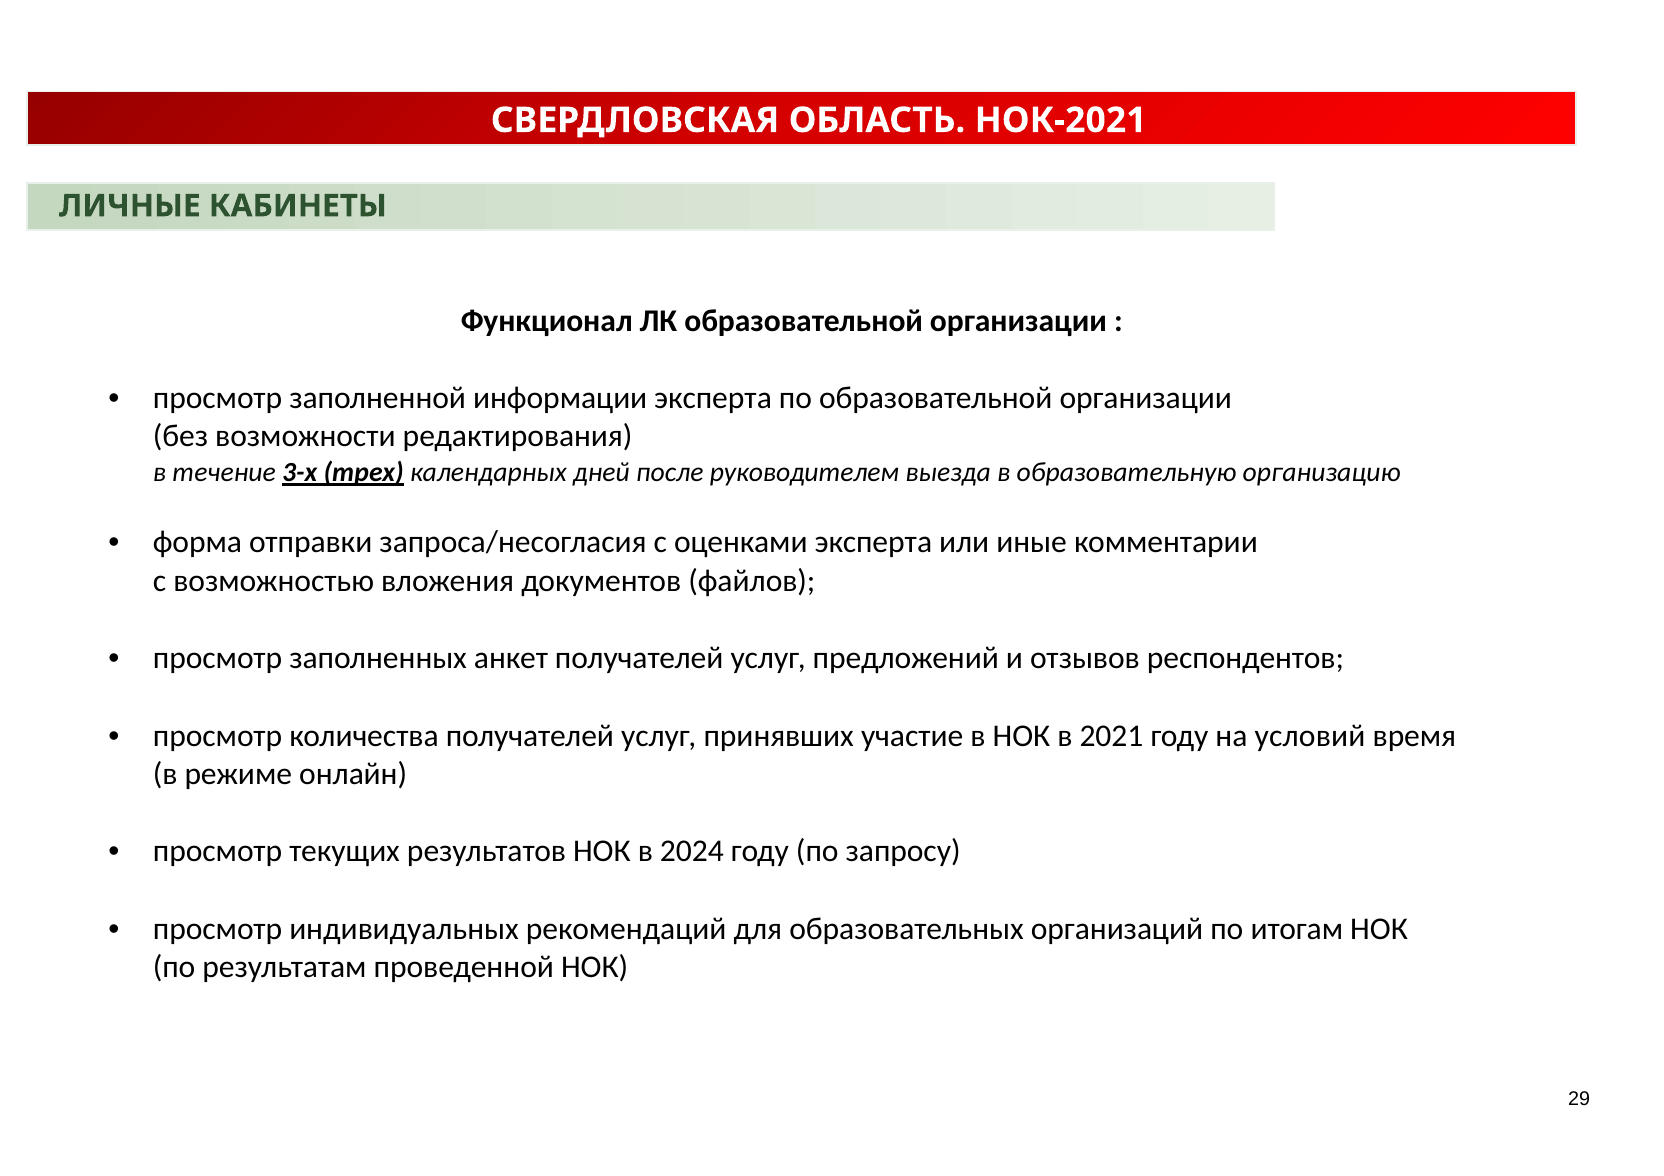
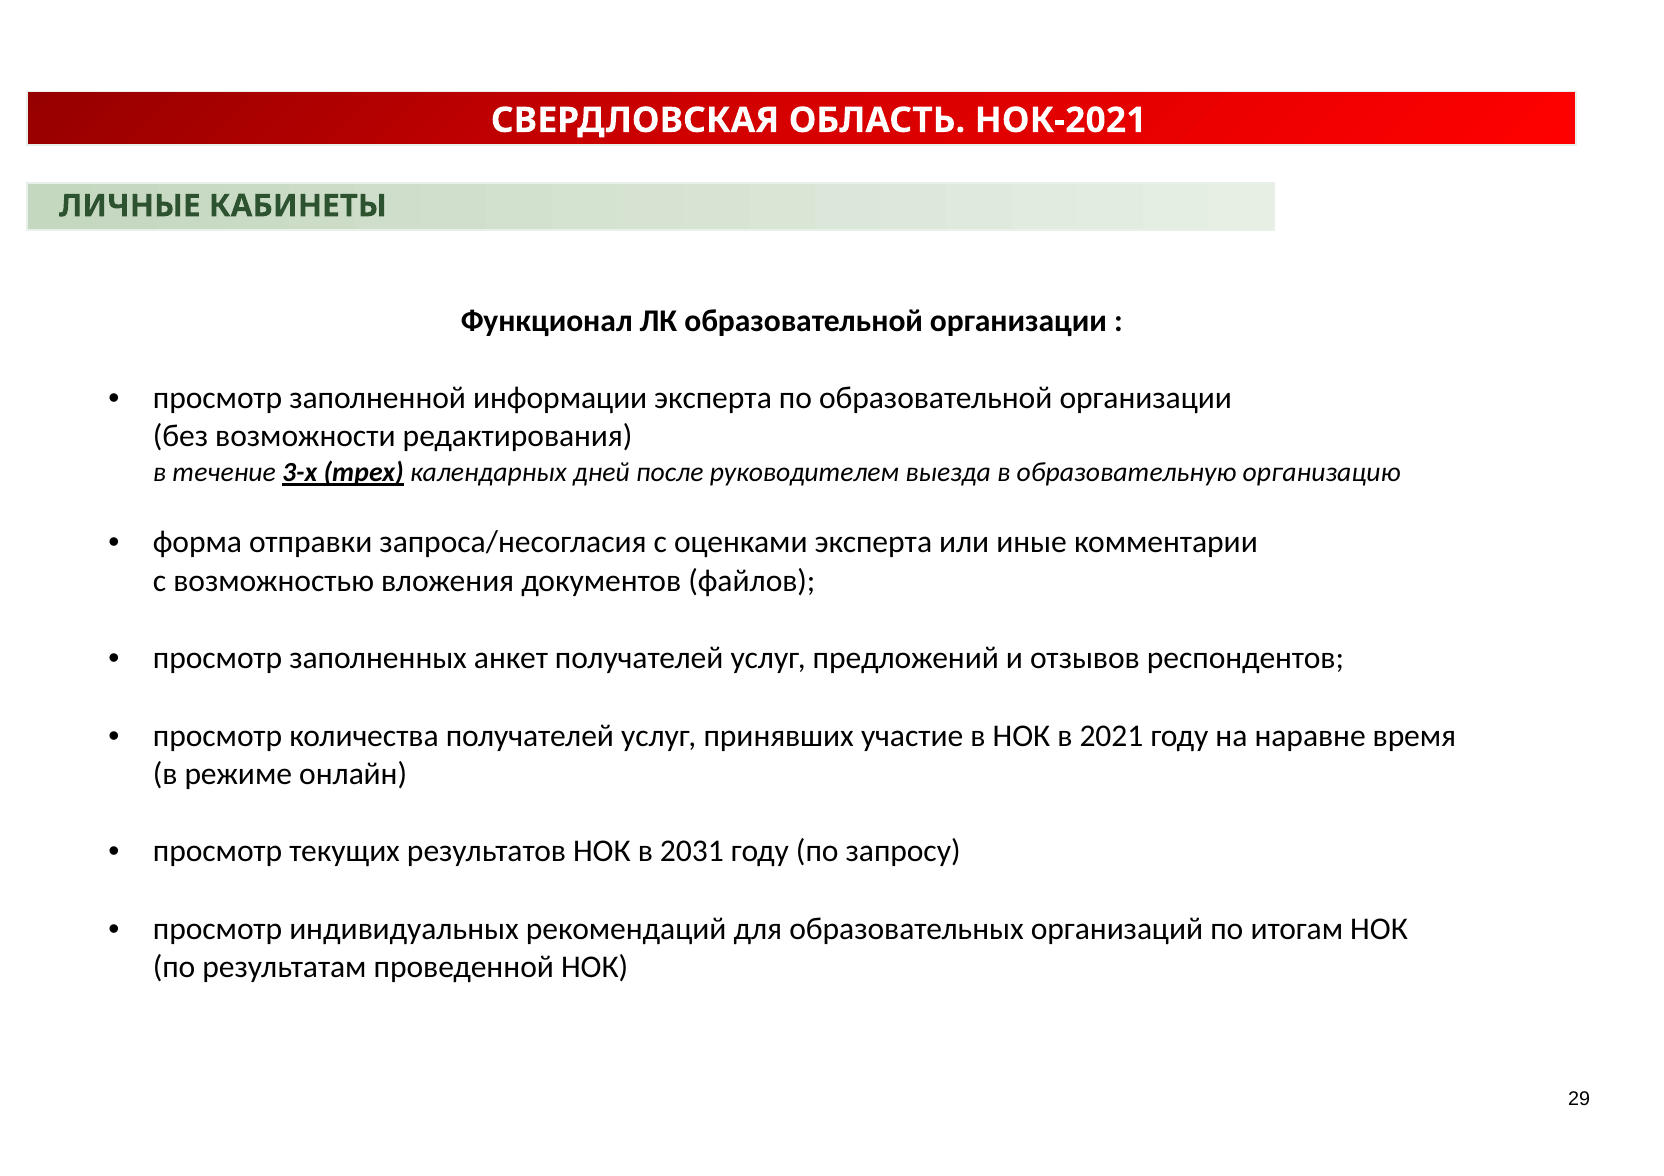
условий: условий -> наравне (1310, 736)
2024: 2024 -> 2031 (692, 852)
